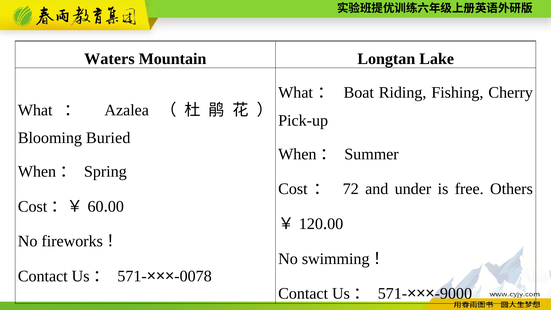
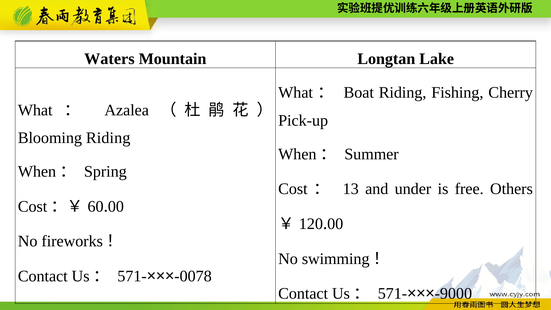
Blooming Buried: Buried -> Riding (108, 138)
72: 72 -> 13 (351, 189)
